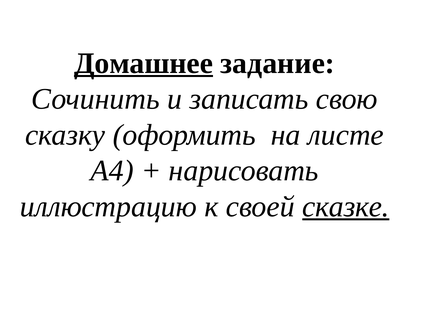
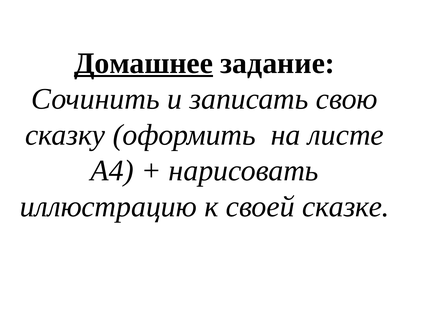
сказке underline: present -> none (346, 207)
